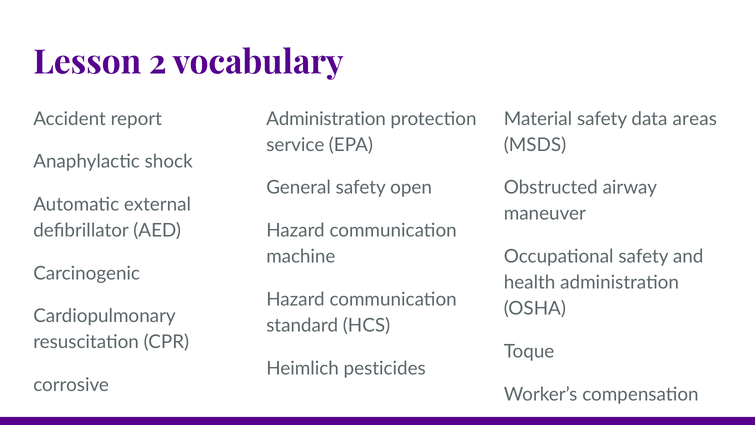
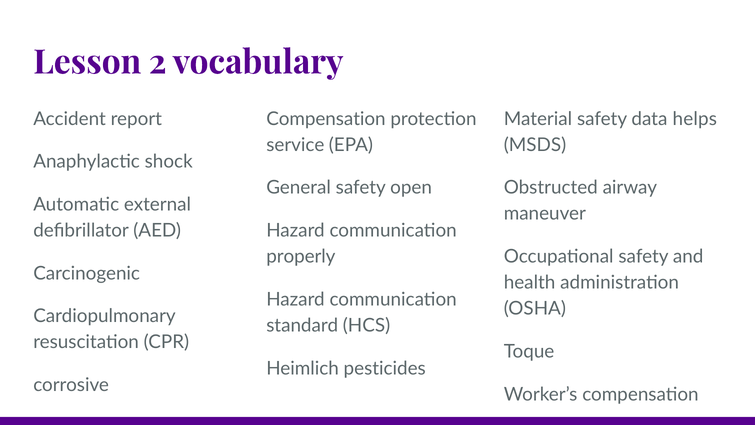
Administration: Administration -> Compensation (326, 119)
areas: areas -> helps (695, 119)
machine: machine -> properly (301, 256)
